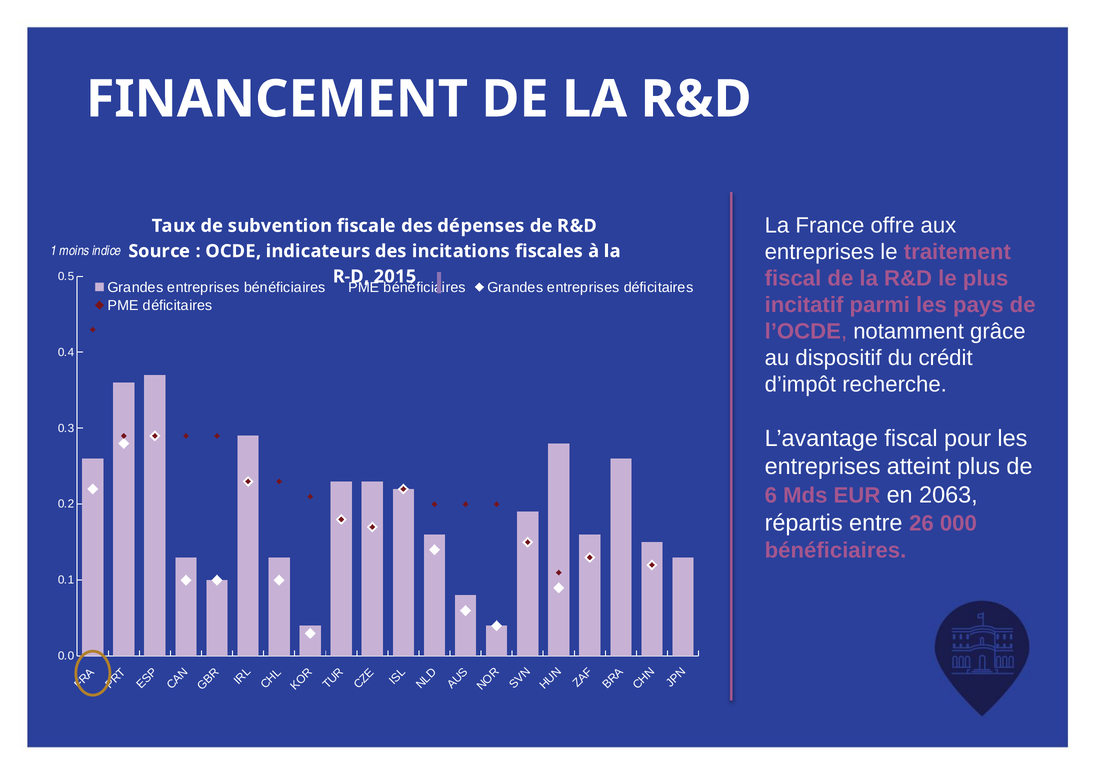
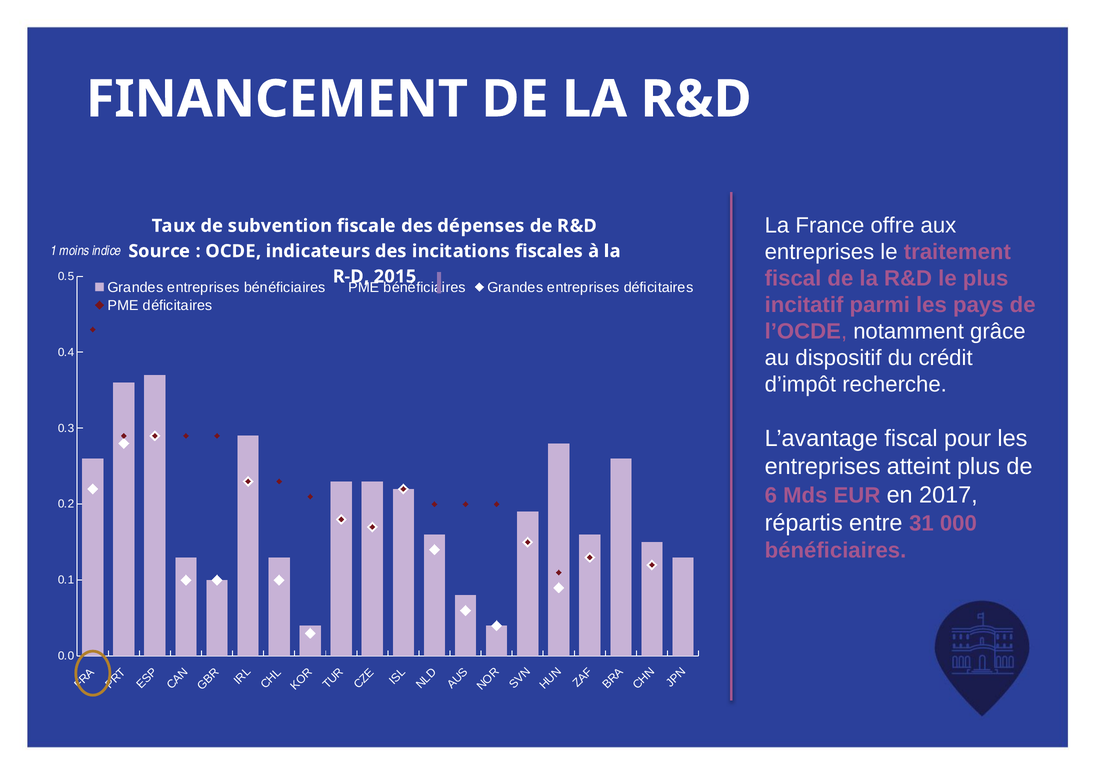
2063: 2063 -> 2017 (948, 495)
26: 26 -> 31 (921, 523)
